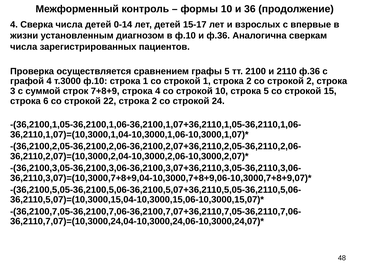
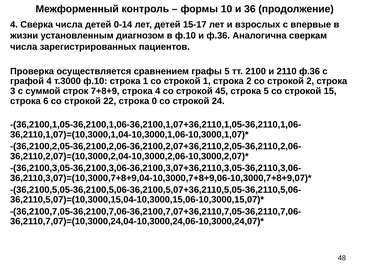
строкой 10: 10 -> 45 (222, 91)
22 строка 2: 2 -> 0 (154, 101)
